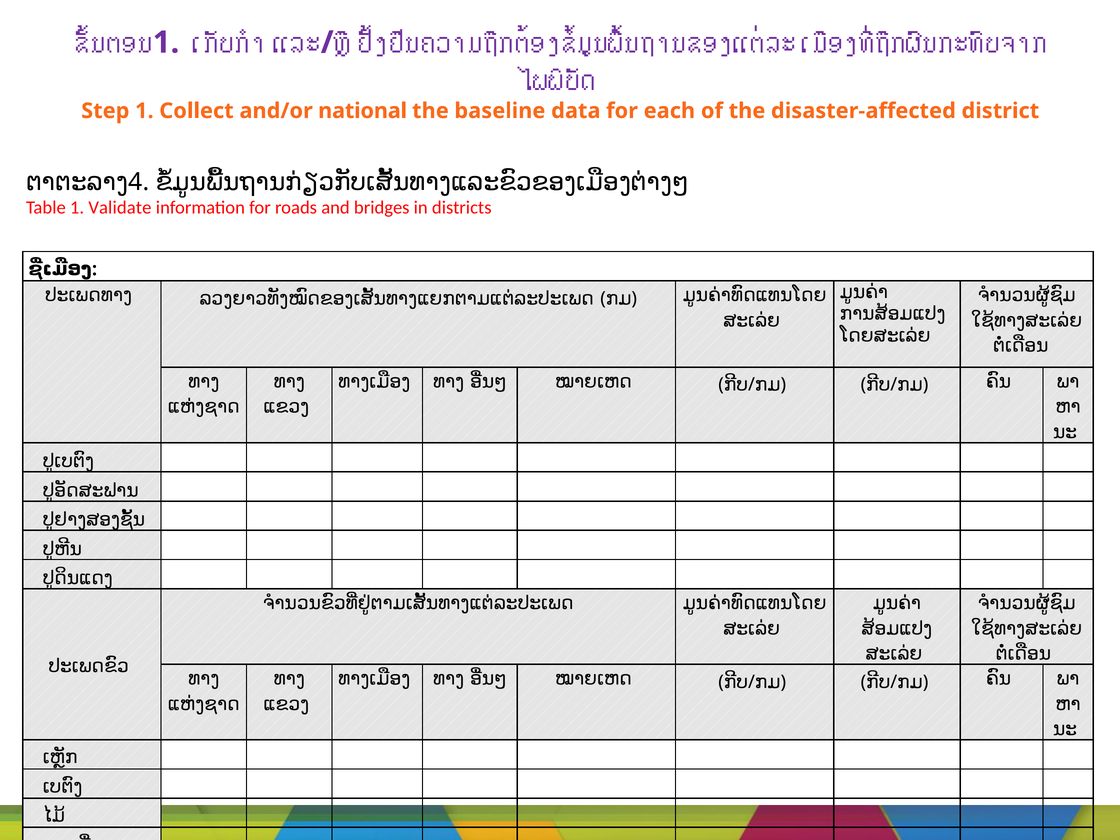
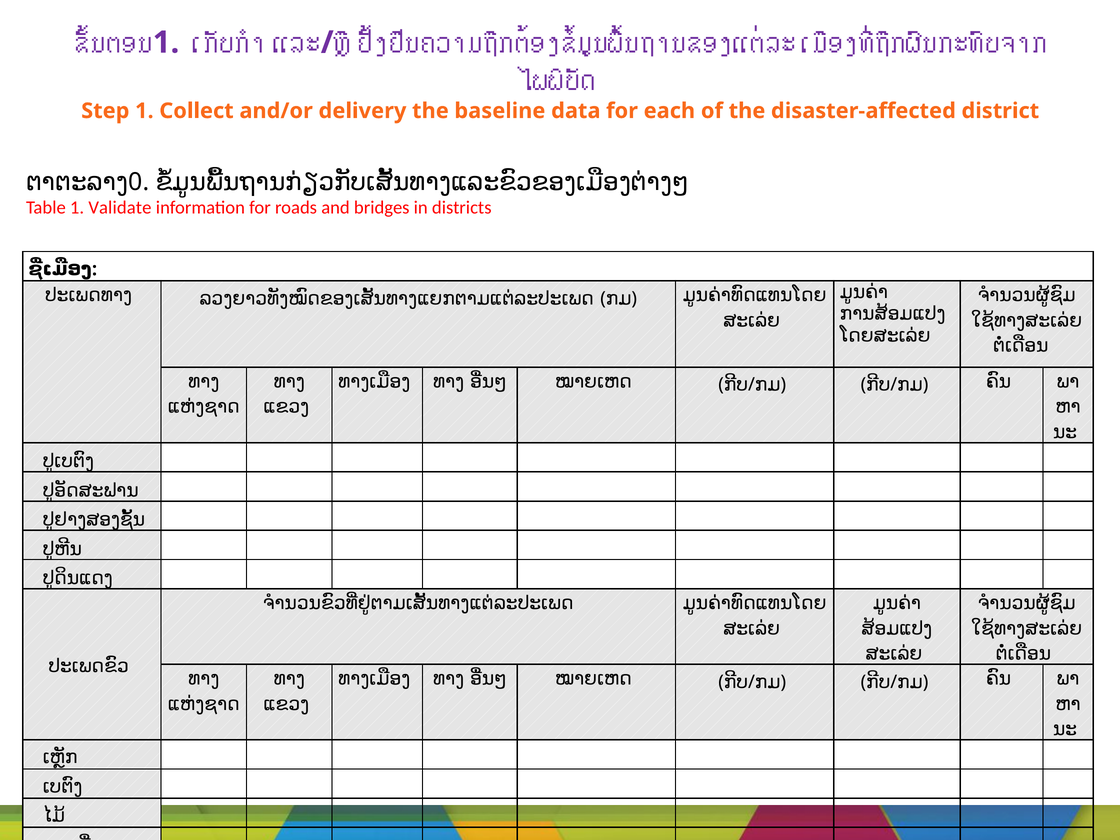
national: national -> delivery (362, 111)
4: 4 -> 0 (139, 182)
